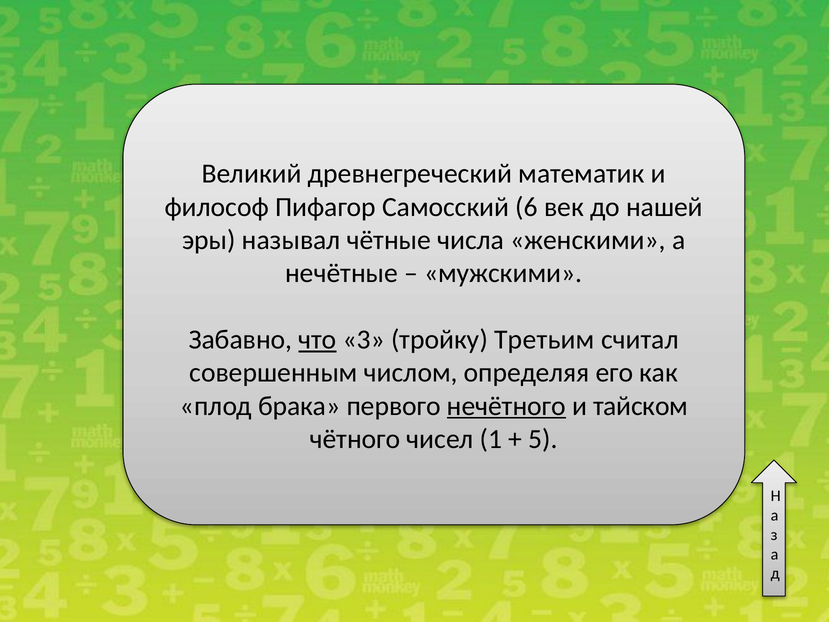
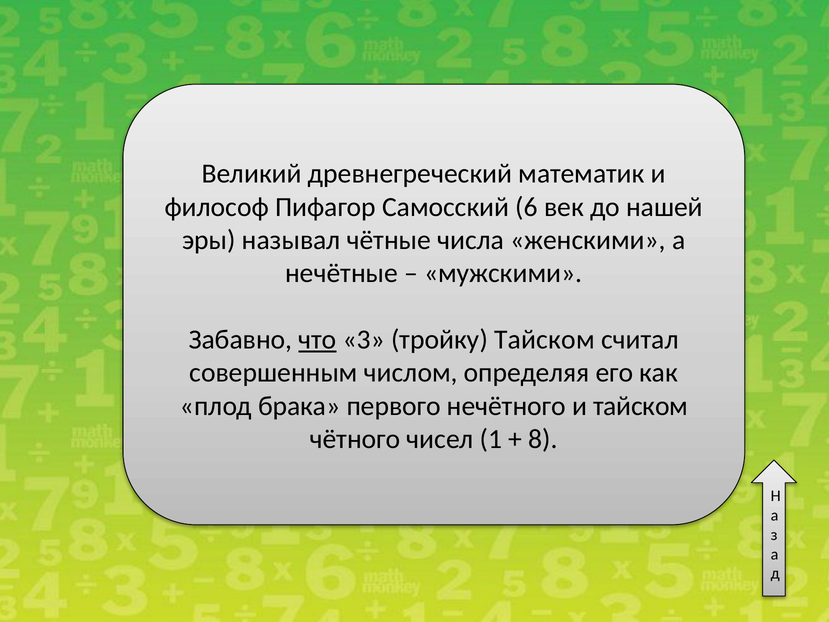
тройку Третьим: Третьим -> Тайском (544, 339)
нечётного underline: present -> none (506, 406)
5: 5 -> 8 (543, 439)
